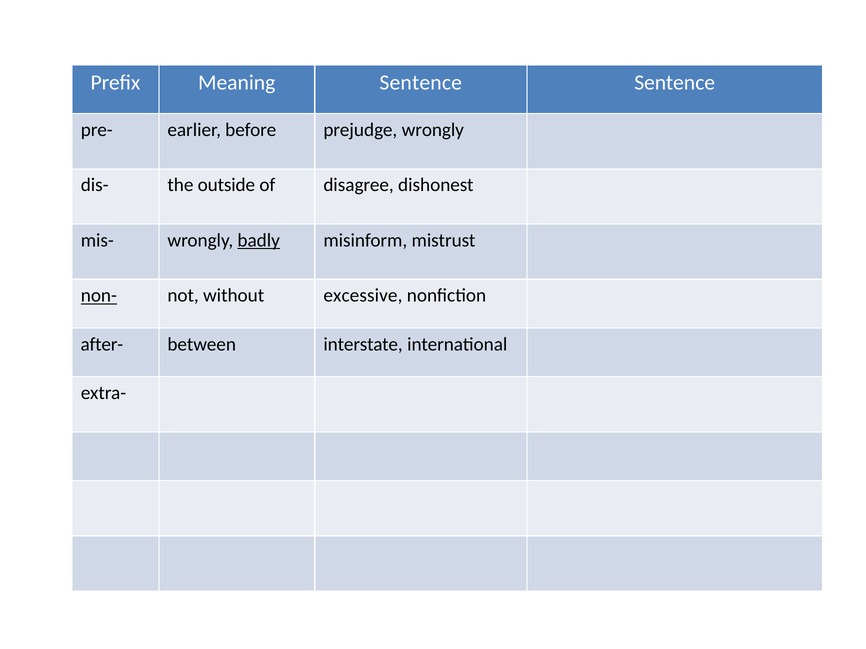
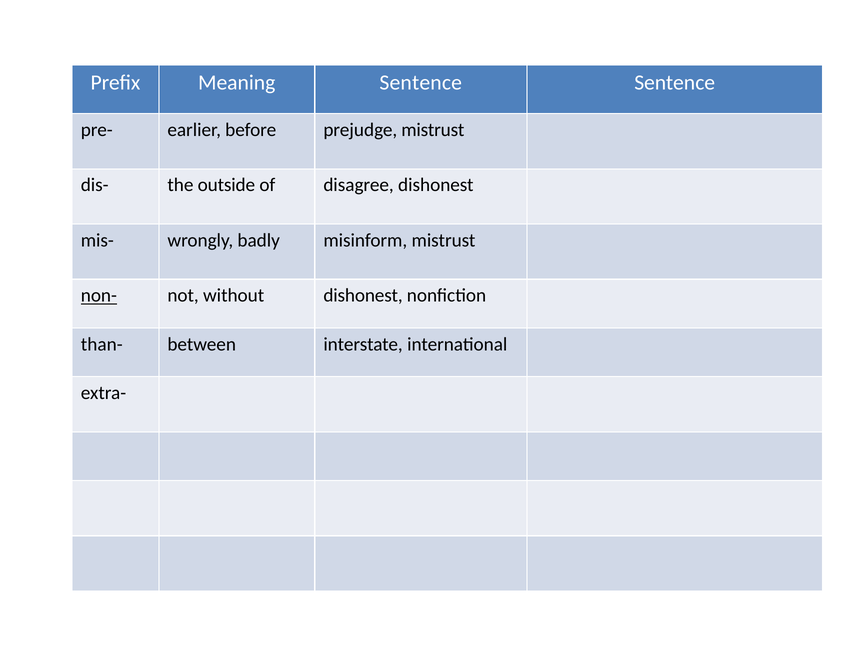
prejudge wrongly: wrongly -> mistrust (433, 130)
badly underline: present -> none (259, 241)
without excessive: excessive -> dishonest (363, 296)
after-: after- -> than- (102, 345)
